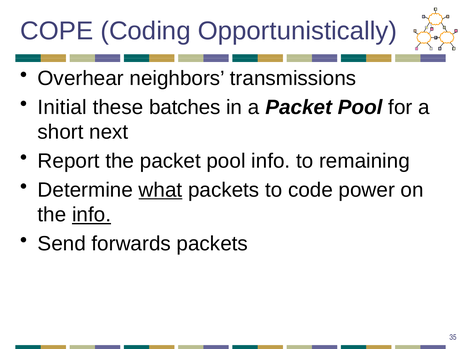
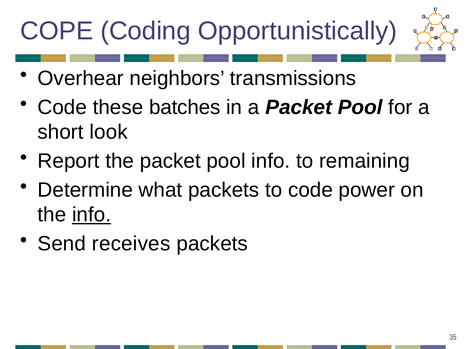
Initial: Initial -> Code (62, 107)
next: next -> look (109, 132)
what underline: present -> none (160, 190)
forwards: forwards -> receives (131, 244)
